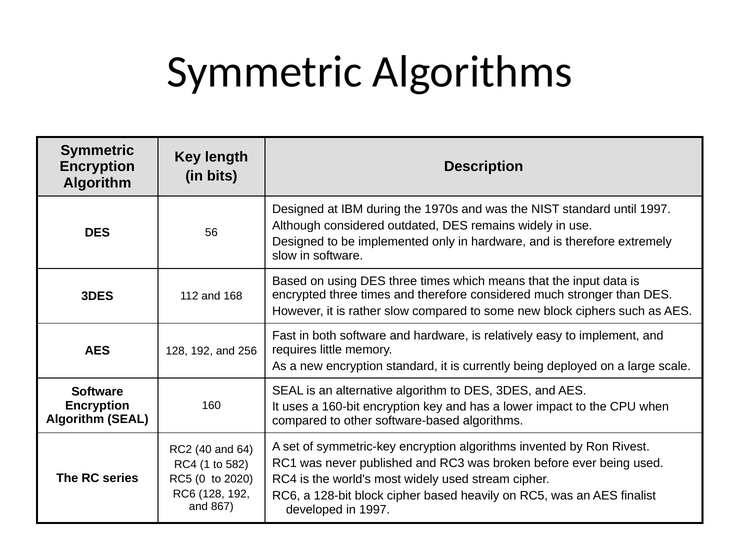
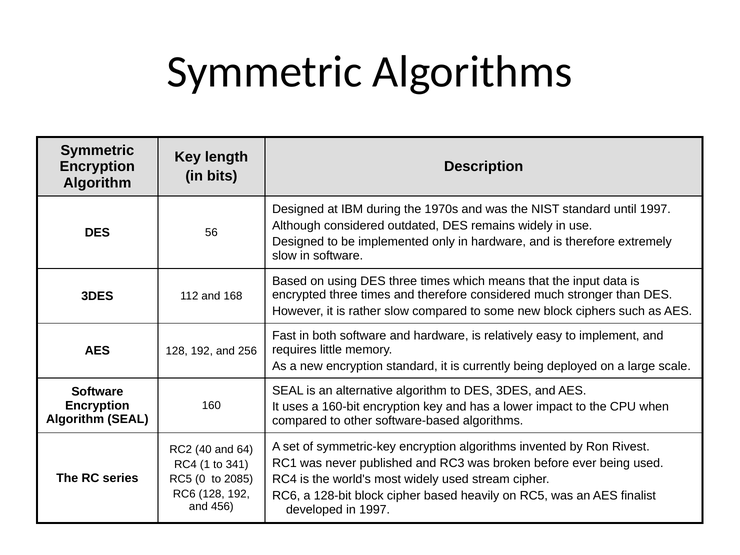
582: 582 -> 341 (237, 464)
2020: 2020 -> 2085 (239, 479)
867: 867 -> 456 (222, 507)
